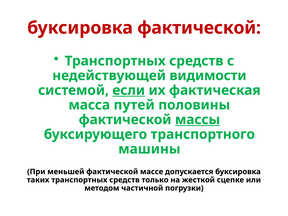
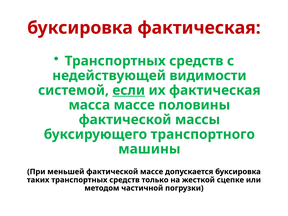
буксировка фактической: фактической -> фактическая (199, 28)
масса путей: путей -> массе (134, 105)
массы underline: present -> none (198, 120)
